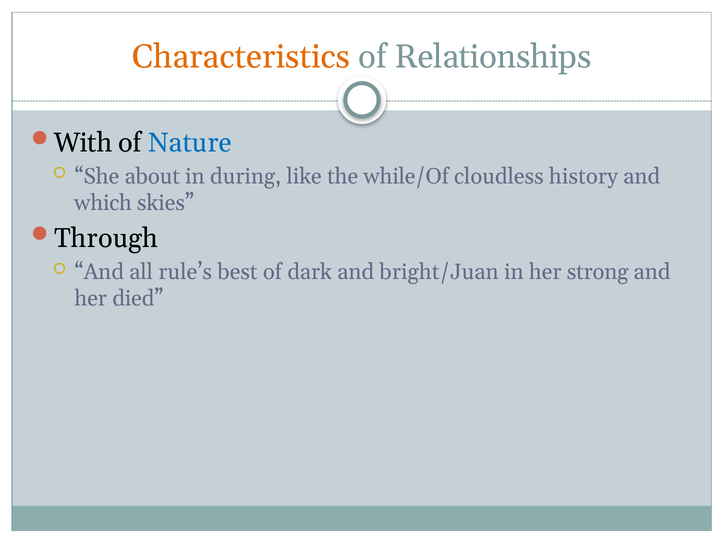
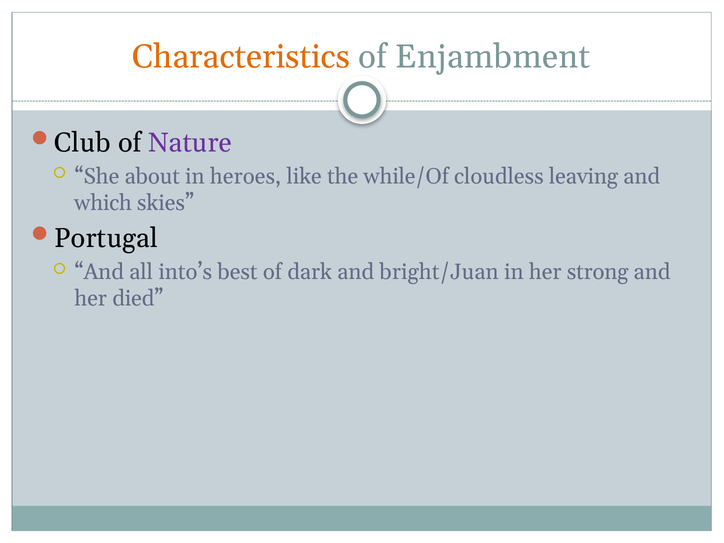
Relationships: Relationships -> Enjambment (493, 57)
With: With -> Club (83, 143)
Nature colour: blue -> purple (190, 143)
during: during -> heroes (246, 176)
history: history -> leaving (584, 176)
Through: Through -> Portugal (106, 238)
rule’s: rule’s -> into’s (185, 272)
